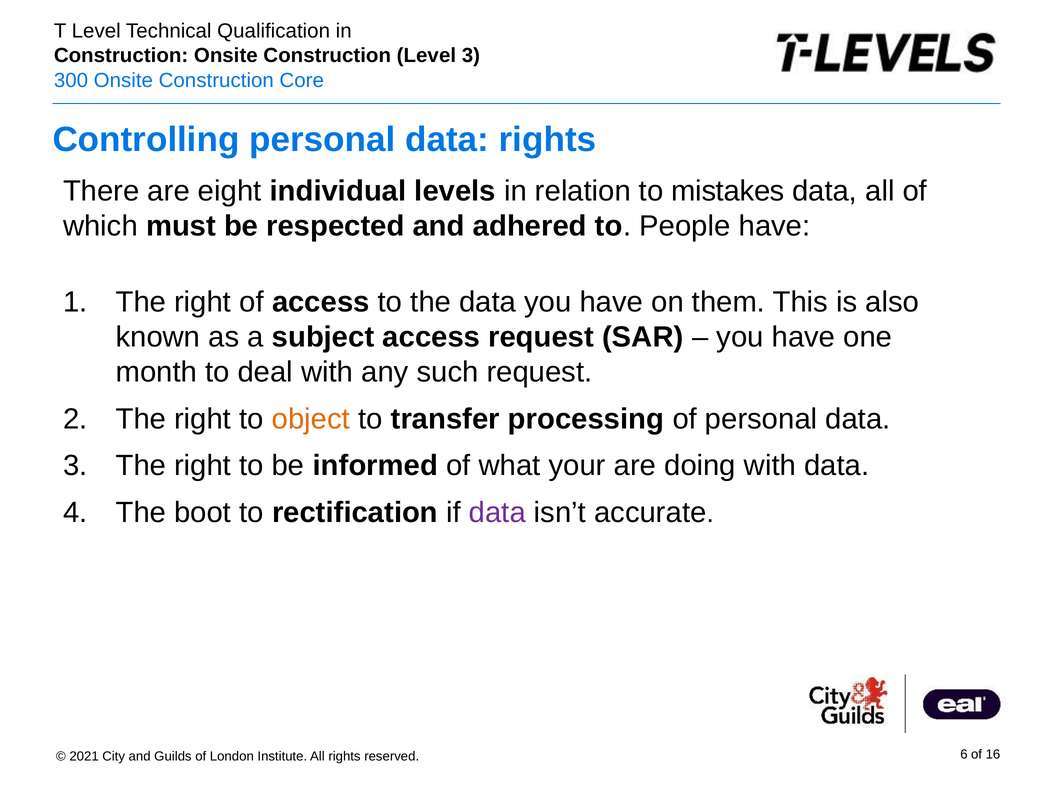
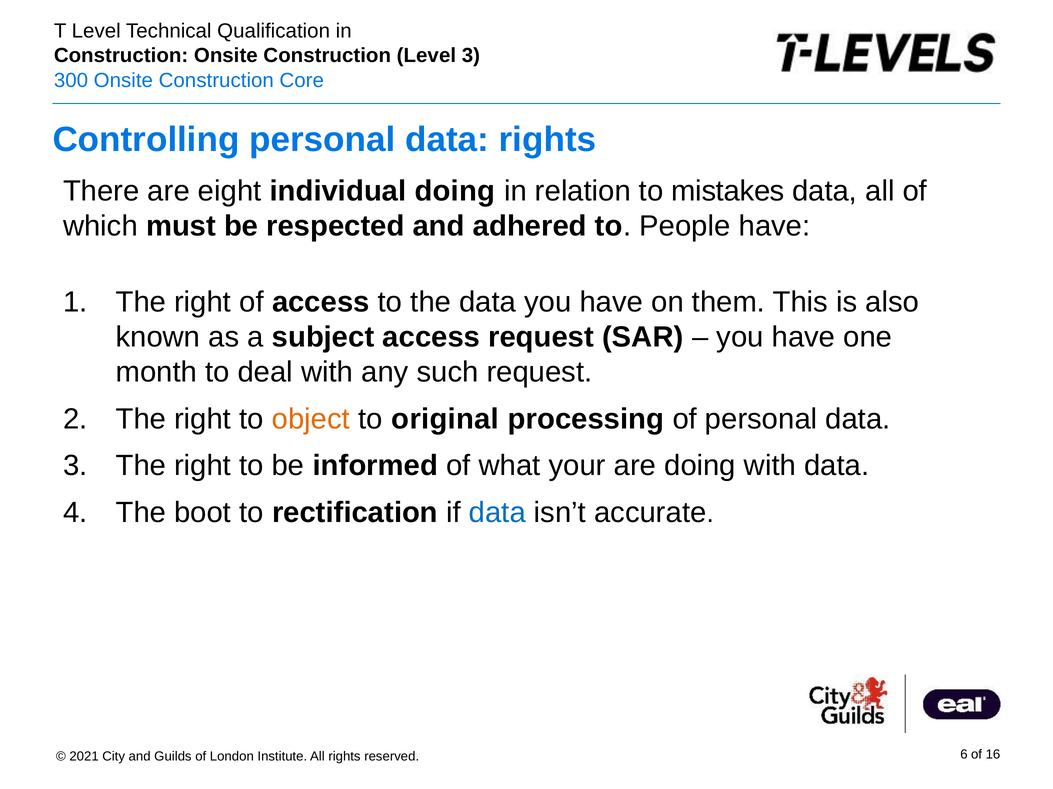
individual levels: levels -> doing (455, 191)
transfer: transfer -> original (445, 419)
data colour: purple -> blue (497, 513)
